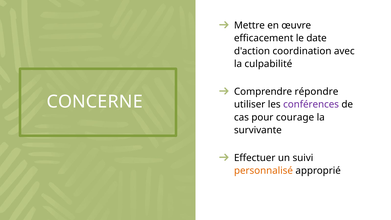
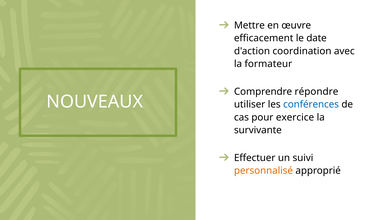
culpabilité: culpabilité -> formateur (268, 64)
CONCERNE: CONCERNE -> NOUVEAUX (95, 102)
conférences colour: purple -> blue (311, 104)
courage: courage -> exercice (295, 117)
